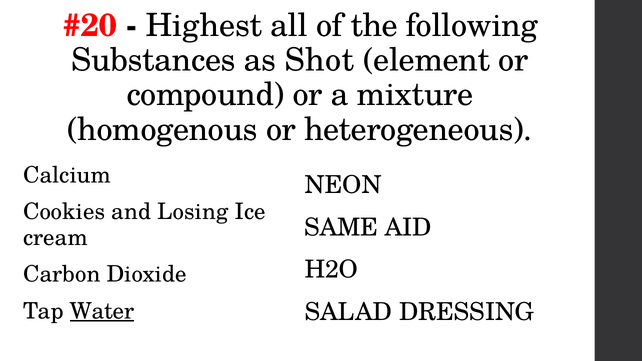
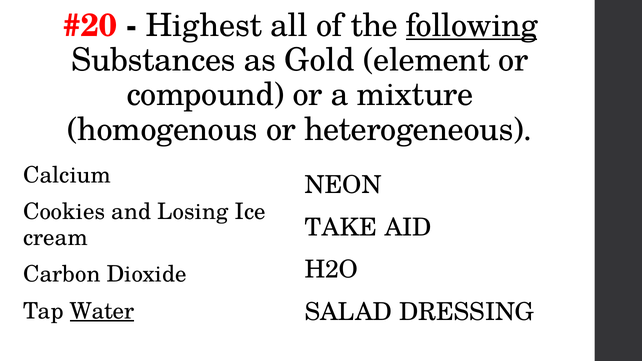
following underline: none -> present (472, 25)
Shot: Shot -> Gold (320, 60)
SAME: SAME -> TAKE (341, 228)
